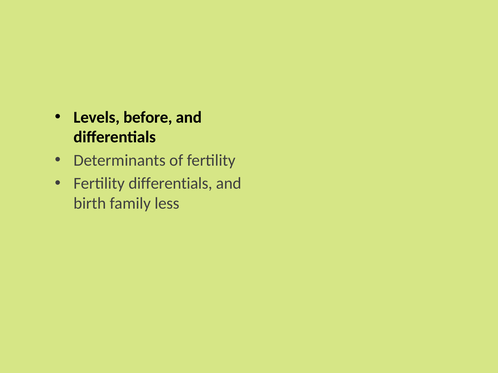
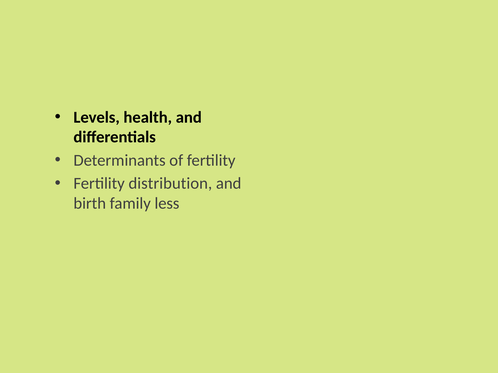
before: before -> health (148, 117)
Fertility differentials: differentials -> distribution (170, 184)
